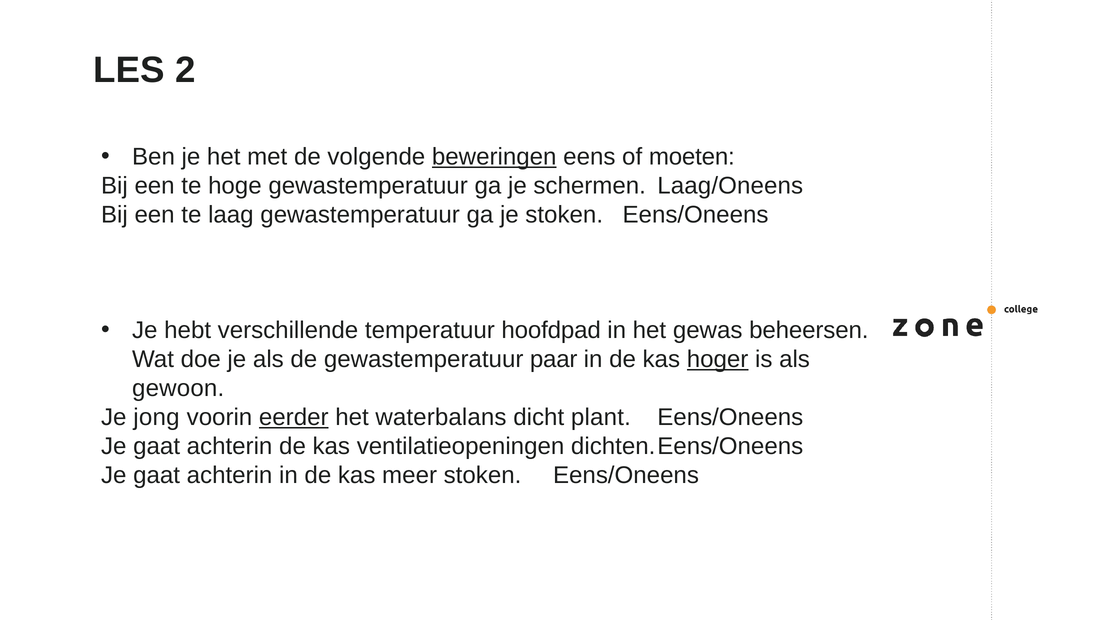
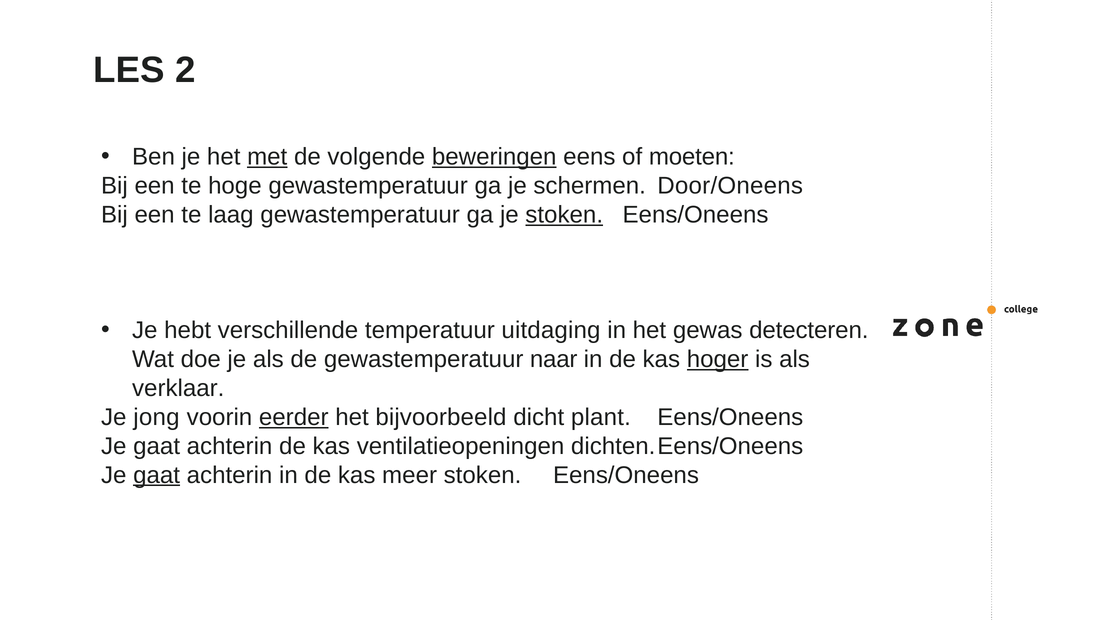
met underline: none -> present (267, 157)
Laag/Oneens: Laag/Oneens -> Door/Oneens (730, 186)
stoken underline: none -> present (564, 215)
hoofdpad: hoofdpad -> uitdaging (551, 330)
beheersen: beheersen -> detecteren (809, 330)
paar: paar -> naar (554, 359)
gewoon: gewoon -> verklaar (178, 388)
waterbalans: waterbalans -> bijvoorbeeld (441, 417)
gaat underline: none -> present (157, 475)
